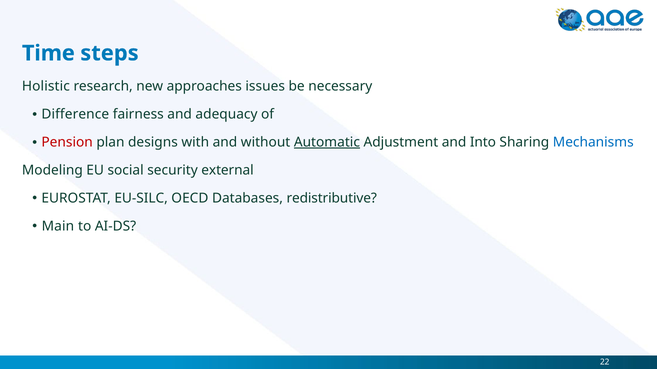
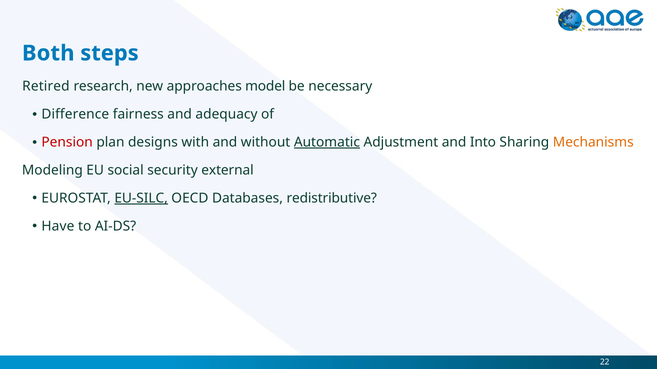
Time: Time -> Both (48, 53)
Holistic: Holistic -> Retired (46, 87)
issues: issues -> model (265, 87)
Mechanisms colour: blue -> orange (593, 142)
EU-SILC underline: none -> present (141, 198)
Main: Main -> Have (58, 226)
